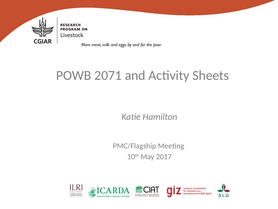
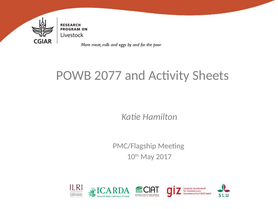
2071: 2071 -> 2077 (108, 75)
